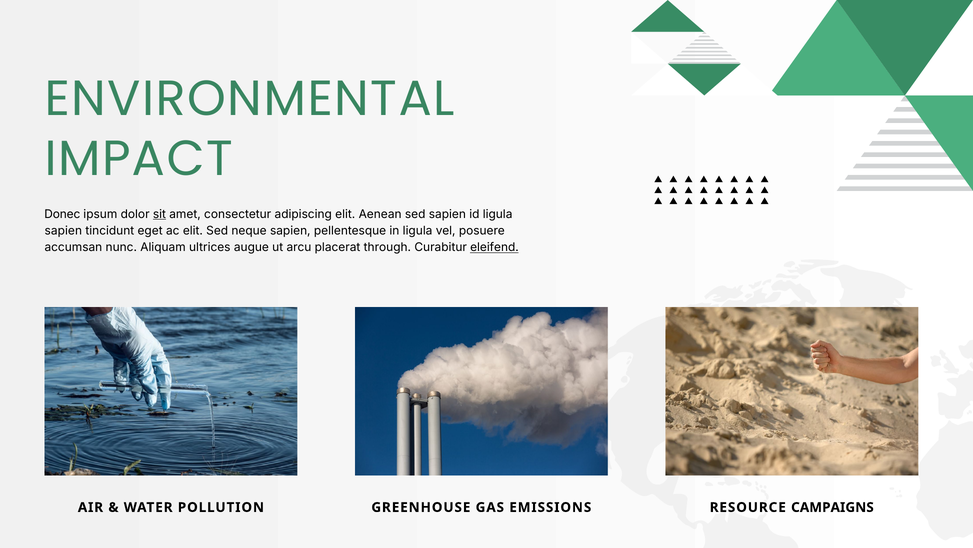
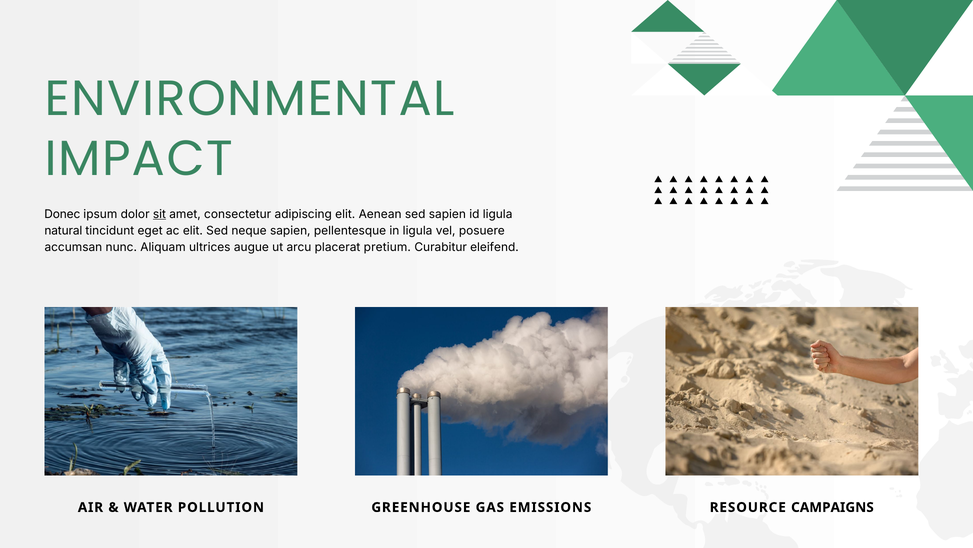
sapien: sapien -> natural (63, 231)
through: through -> pretium (387, 247)
eleifend underline: present -> none (494, 247)
